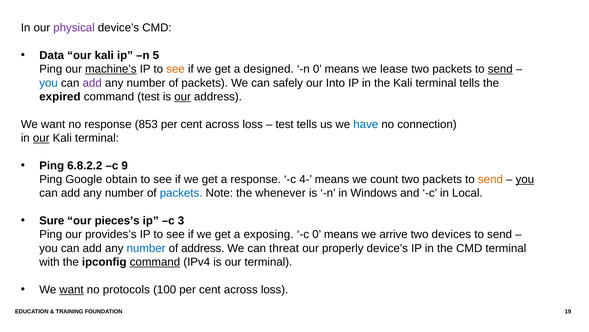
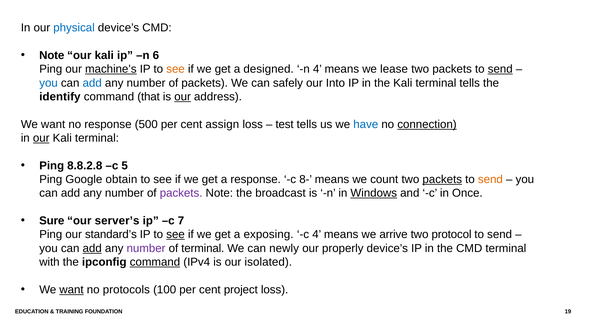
physical colour: purple -> blue (74, 28)
Data: Data -> Note (52, 55)
5: 5 -> 6 (156, 55)
n 0: 0 -> 4 (317, 69)
add colour: purple -> blue (92, 83)
expired: expired -> identify (60, 97)
command test: test -> that (149, 97)
853: 853 -> 500 (146, 124)
across: across -> assign (222, 124)
connection underline: none -> present (427, 124)
6.8.2.2: 6.8.2.2 -> 8.8.2.8 (85, 165)
9: 9 -> 5 (125, 165)
4-: 4- -> 8- (306, 179)
packets underline: none -> present (442, 179)
you underline: present -> none (525, 179)
packets colour: blue -> purple (181, 193)
whenever: whenever -> broadcast (281, 193)
Windows underline: none -> present (374, 193)
Local: Local -> Once (467, 193)
pieces’s: pieces’s -> server’s (117, 220)
3: 3 -> 7 (181, 220)
provides’s: provides’s -> standard’s (111, 234)
see underline: none -> present (176, 234)
c 0: 0 -> 4 (317, 234)
devices: devices -> protocol (451, 234)
add underline: none -> present (92, 248)
number colour: blue -> purple (146, 248)
of address: address -> terminal (203, 248)
threat: threat -> newly (284, 248)
our terminal: terminal -> isolated (268, 262)
100 per cent across: across -> project (241, 289)
